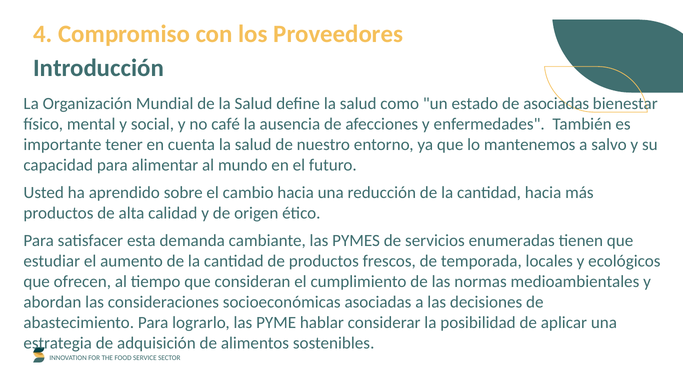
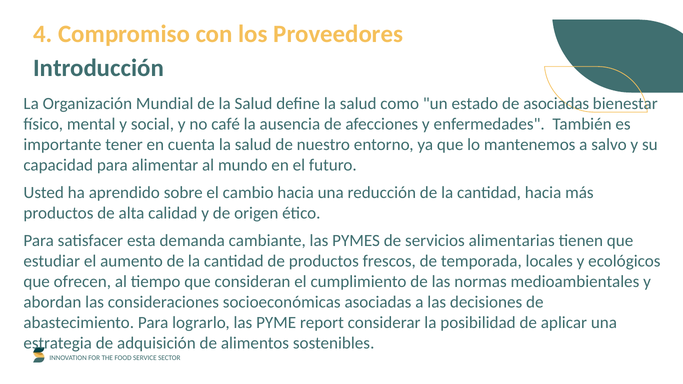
enumeradas: enumeradas -> alimentarias (512, 241)
hablar: hablar -> report (322, 323)
